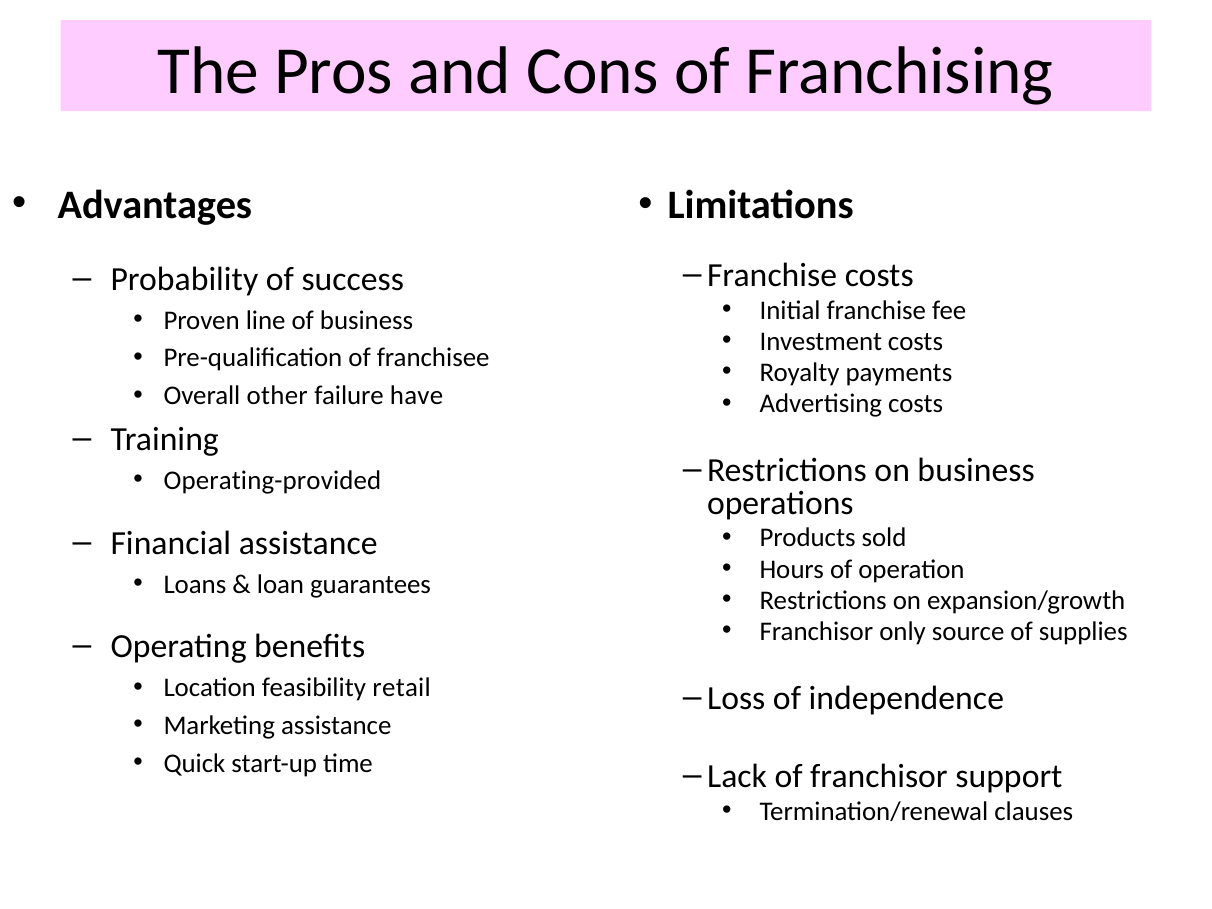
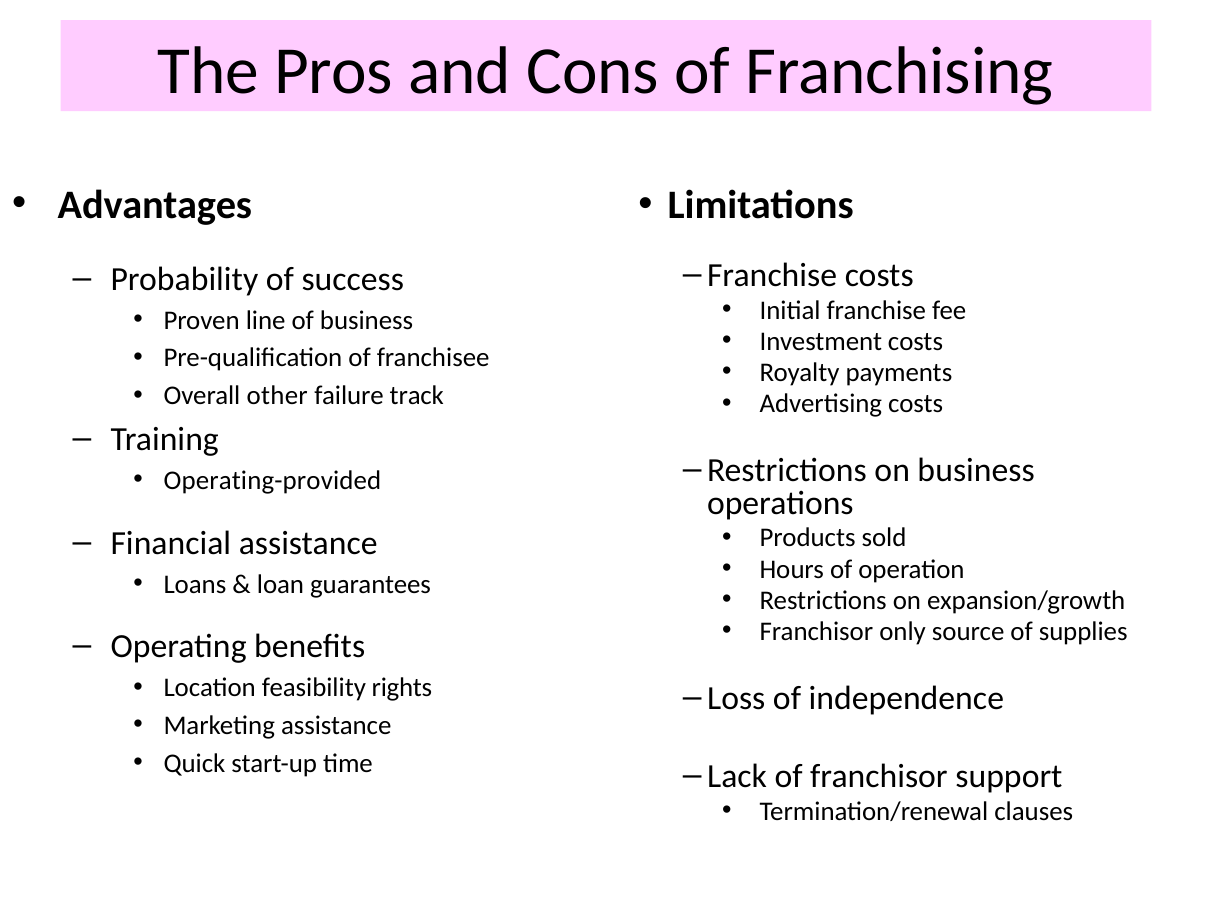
have: have -> track (417, 396)
retail: retail -> rights (402, 688)
